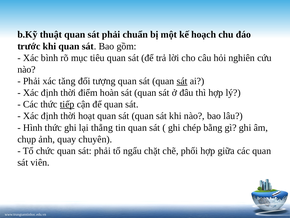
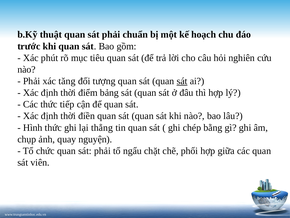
bình: bình -> phút (50, 58)
hoàn: hoàn -> bảng (109, 93)
tiếp underline: present -> none (67, 104)
hoạt: hoạt -> điền (87, 116)
chuyên: chuyên -> nguyện (95, 139)
